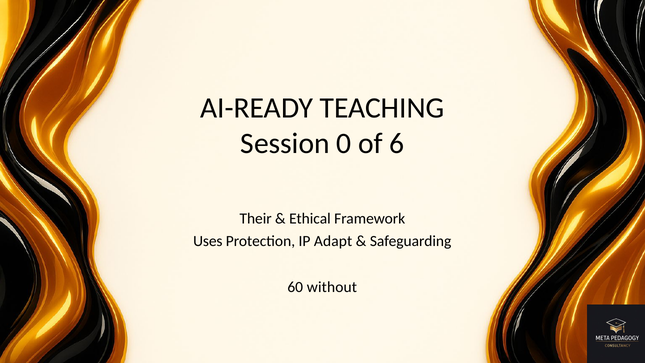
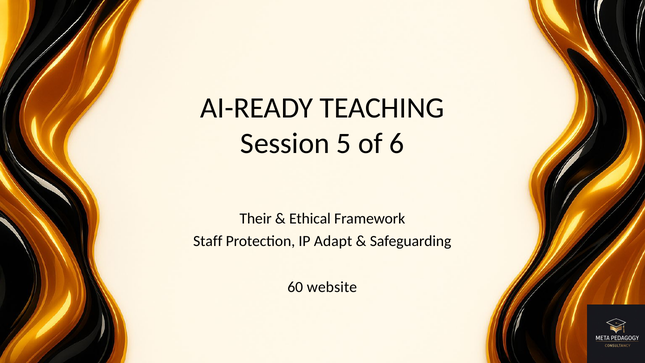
0: 0 -> 5 (344, 143)
Uses: Uses -> Staff (208, 241)
without: without -> website (332, 287)
